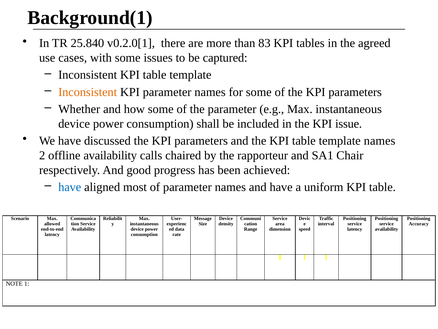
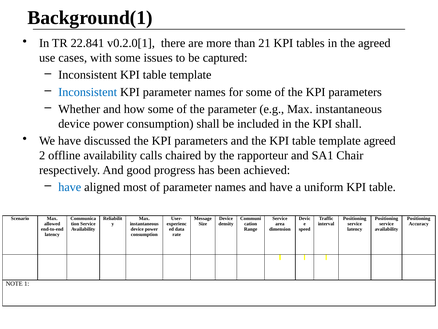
25.840: 25.840 -> 22.841 (87, 43)
83: 83 -> 21 (264, 43)
Inconsistent colour: orange -> blue (88, 92)
KPI issue: issue -> shall (348, 124)
template names: names -> agreed (380, 141)
